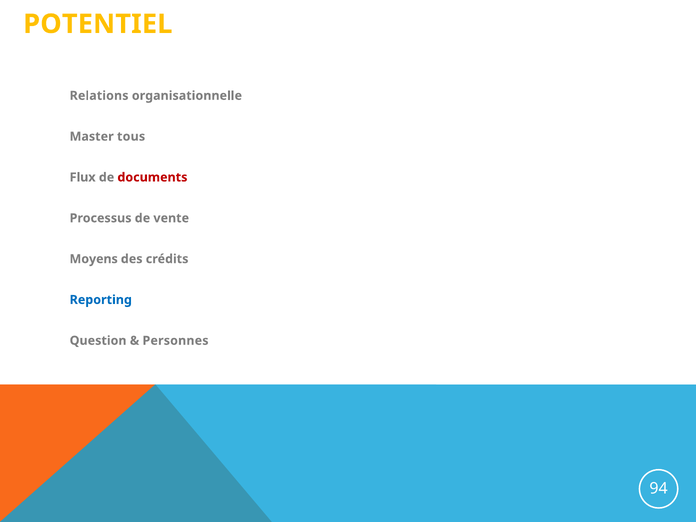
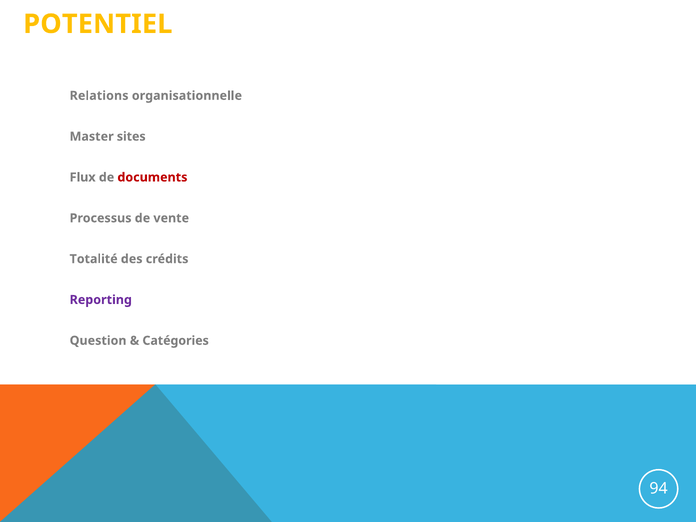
tous: tous -> sites (131, 137)
Moyens: Moyens -> Totalité (94, 259)
Reporting colour: blue -> purple (101, 300)
Personnes: Personnes -> Catégories (176, 341)
